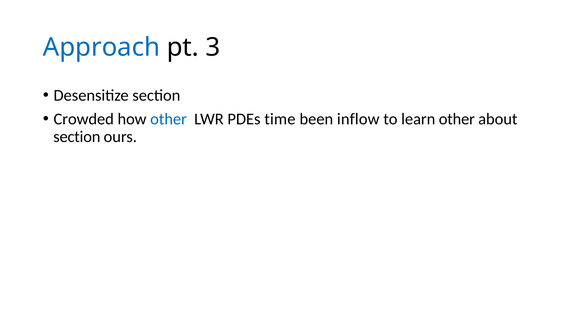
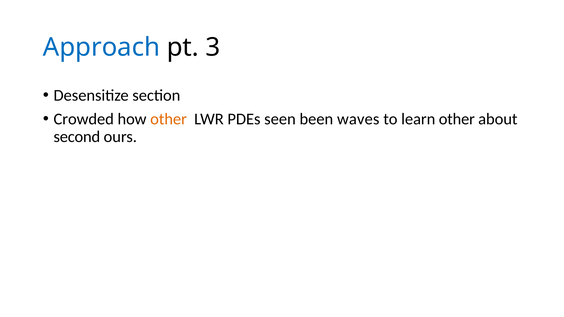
other colour: blue -> orange (169, 119)
time: time -> seen (280, 119)
inflow: inflow -> waves (358, 119)
section: section -> second (77, 137)
